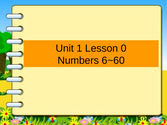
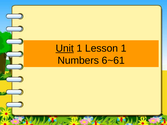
Unit underline: none -> present (65, 48)
Lesson 0: 0 -> 1 (124, 48)
6~60: 6~60 -> 6~61 (113, 61)
